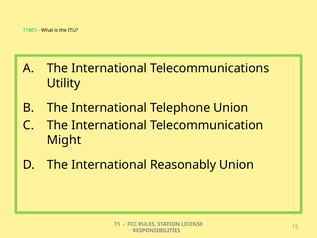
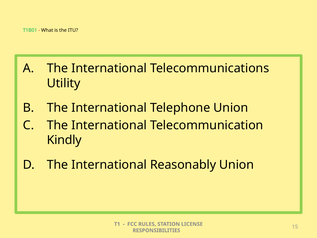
Might: Might -> Kindly (64, 140)
